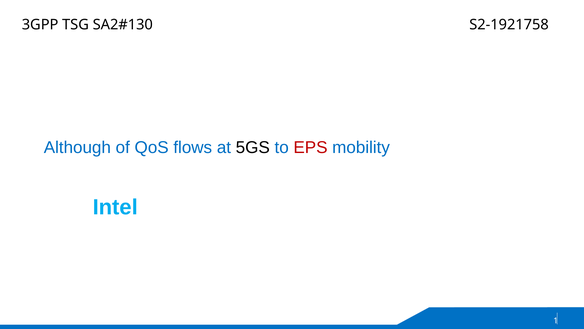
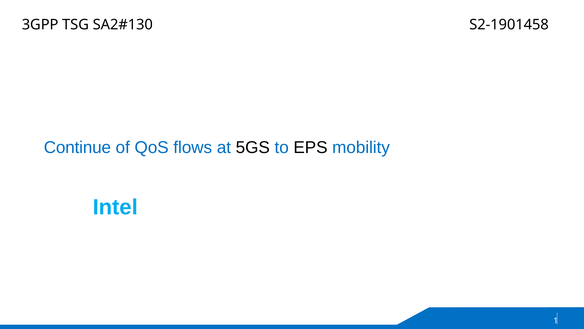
S2-1921758: S2-1921758 -> S2-1901458 (509, 25)
Although: Although -> Continue (77, 147)
EPS colour: red -> black (310, 147)
